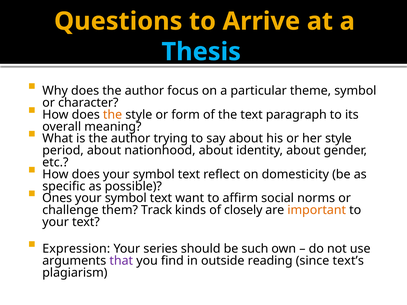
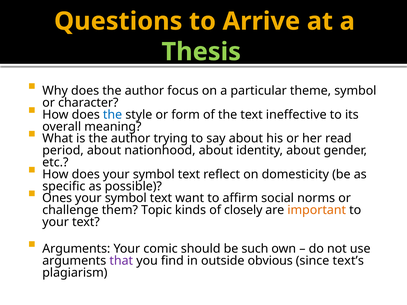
Thesis colour: light blue -> light green (201, 52)
the colour: orange -> blue (113, 115)
paragraph: paragraph -> ineffective (296, 115)
her style: style -> read (338, 139)
Track: Track -> Topic (157, 210)
Expression: Expression -> Arguments (76, 249)
series: series -> comic (161, 249)
reading: reading -> obvious (270, 261)
